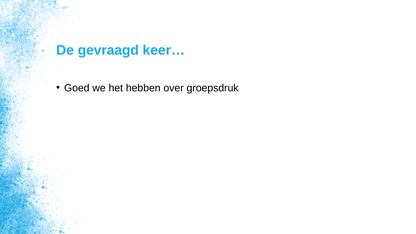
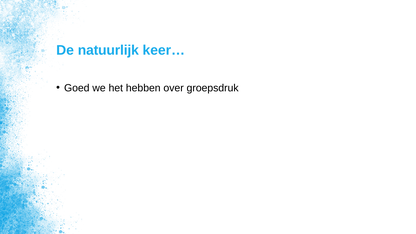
gevraagd: gevraagd -> natuurlijk (108, 50)
